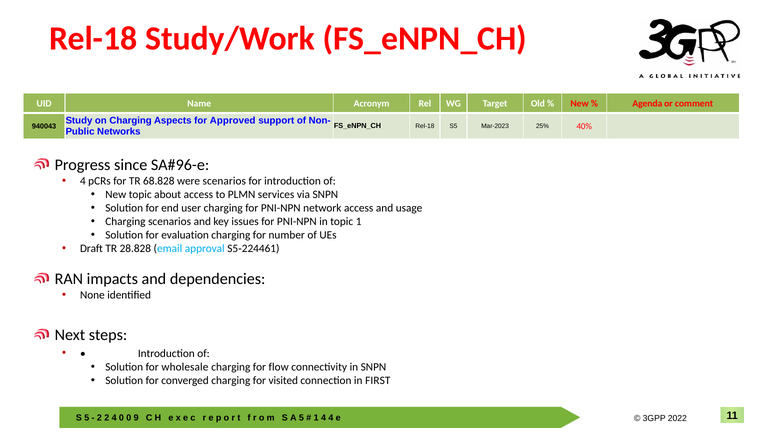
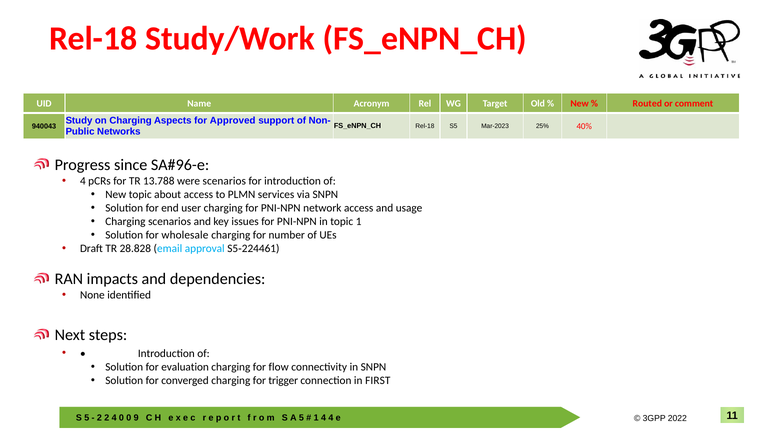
Agenda: Agenda -> Routed (647, 103)
68.828: 68.828 -> 13.788 (159, 181)
evaluation: evaluation -> wholesale (185, 235)
wholesale: wholesale -> evaluation (185, 366)
visited: visited -> trigger (283, 380)
